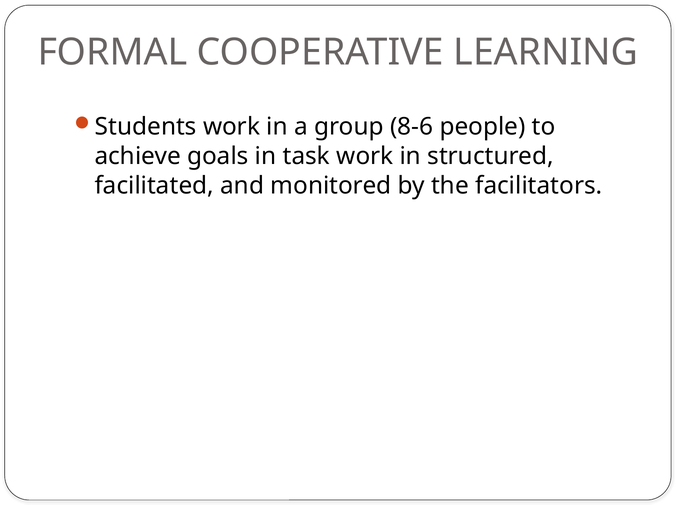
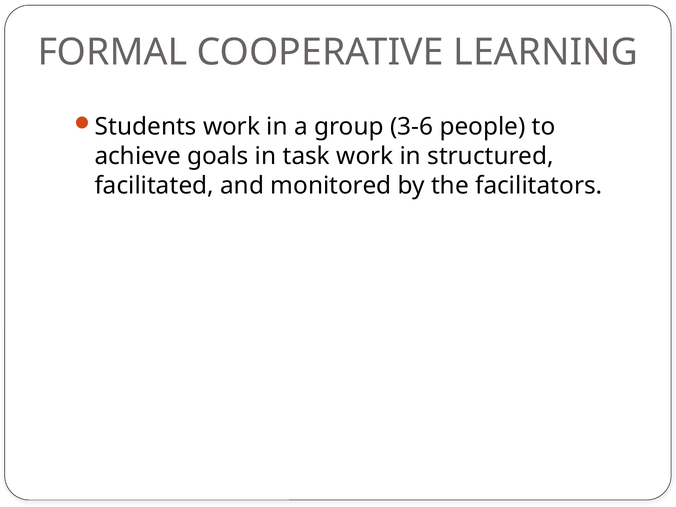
8-6: 8-6 -> 3-6 (412, 127)
